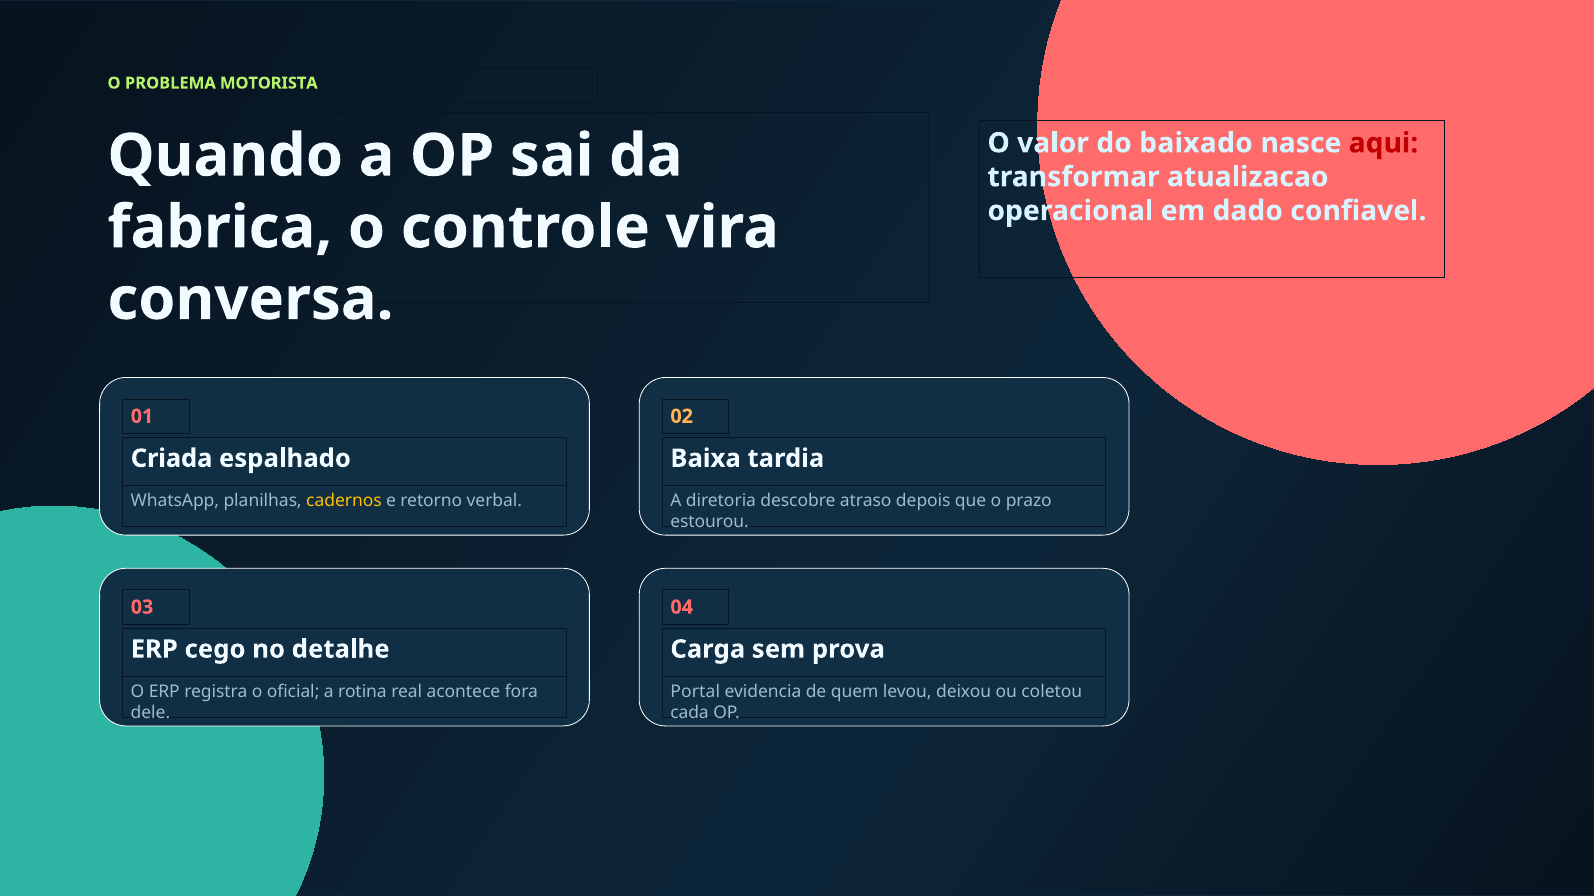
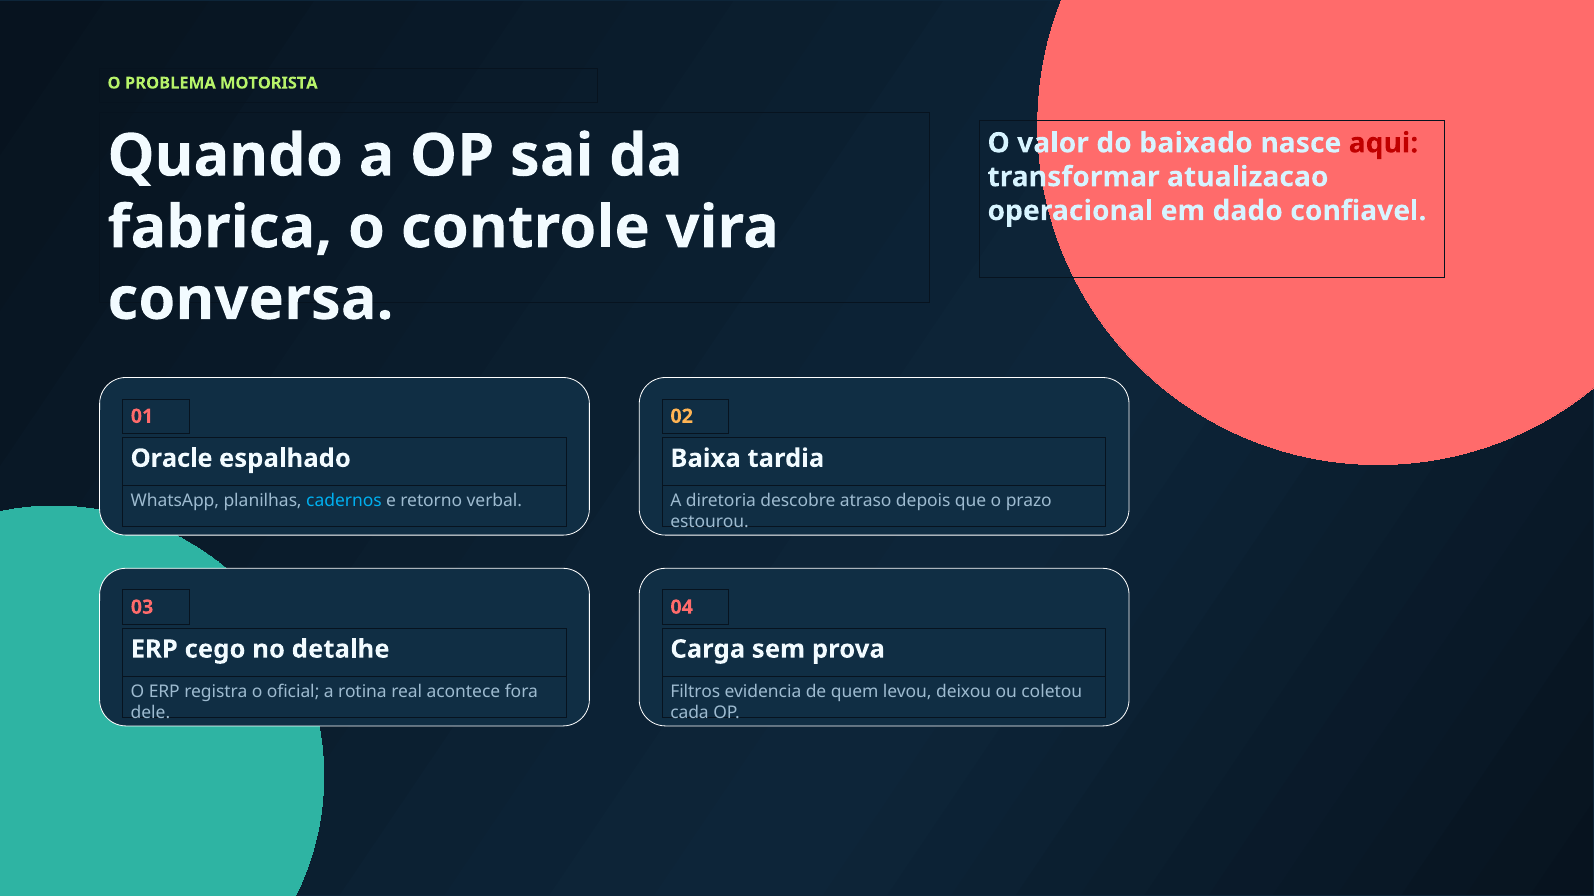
Criada: Criada -> Oracle (172, 459)
cadernos colour: yellow -> light blue (344, 501)
Portal: Portal -> Filtros (695, 692)
